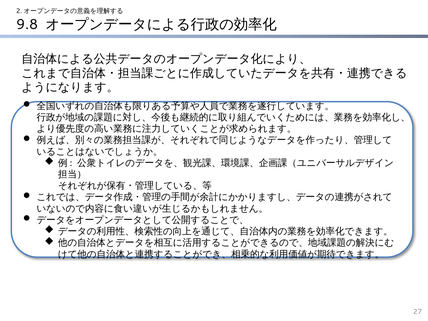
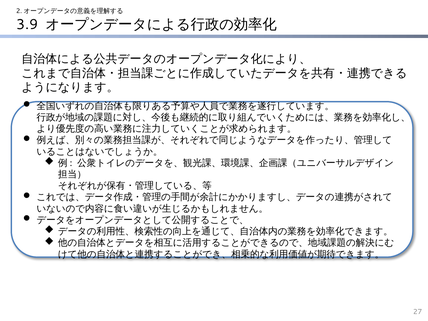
9.8: 9.8 -> 3.9 (27, 25)
